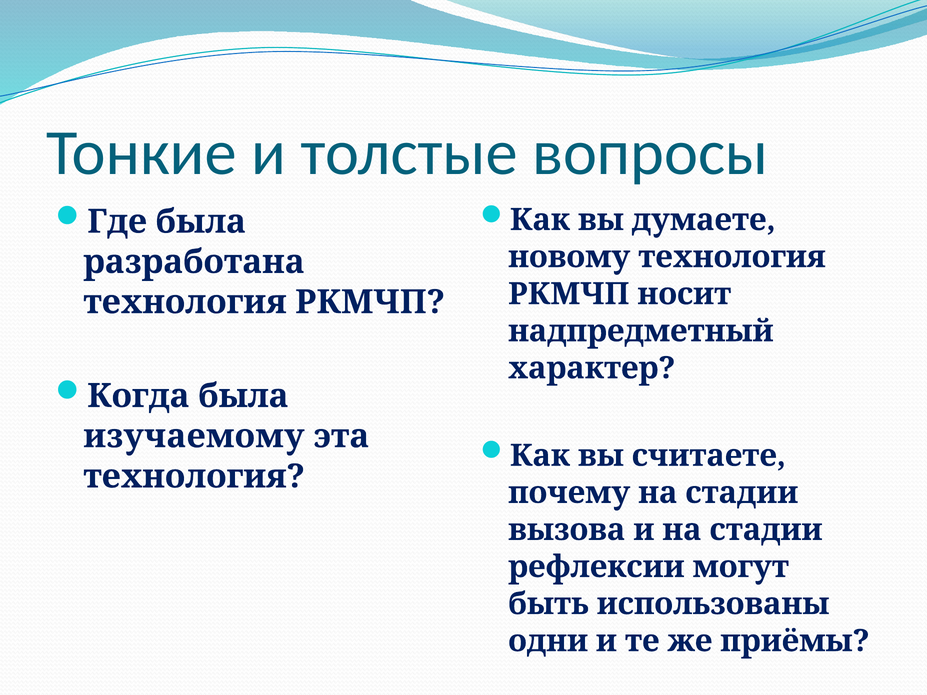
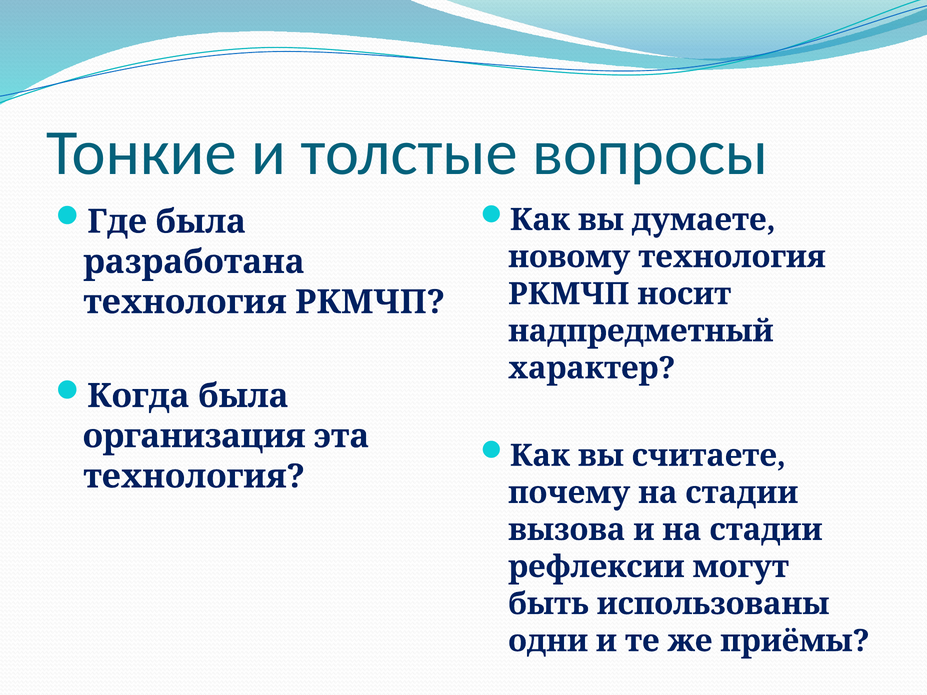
изучаемому: изучаемому -> организация (194, 436)
